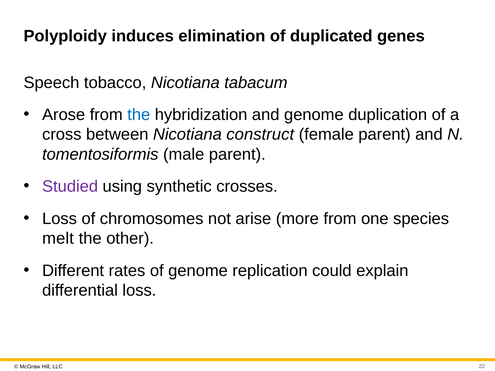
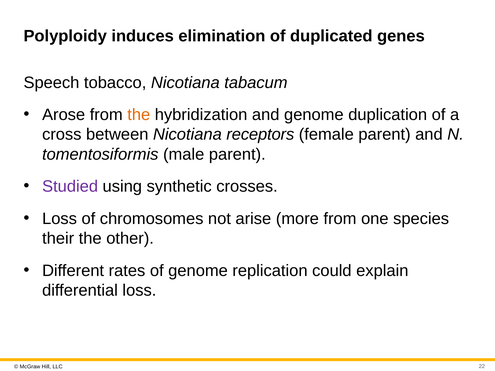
the colour: blue -> orange (139, 115)
construct: construct -> receptors (260, 135)
melt: melt -> their (58, 239)
